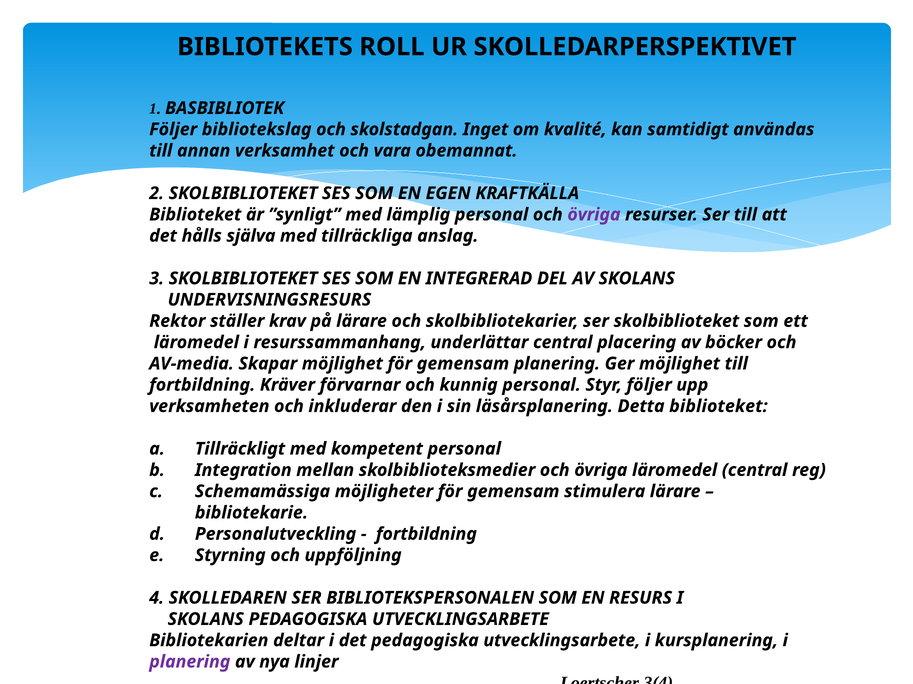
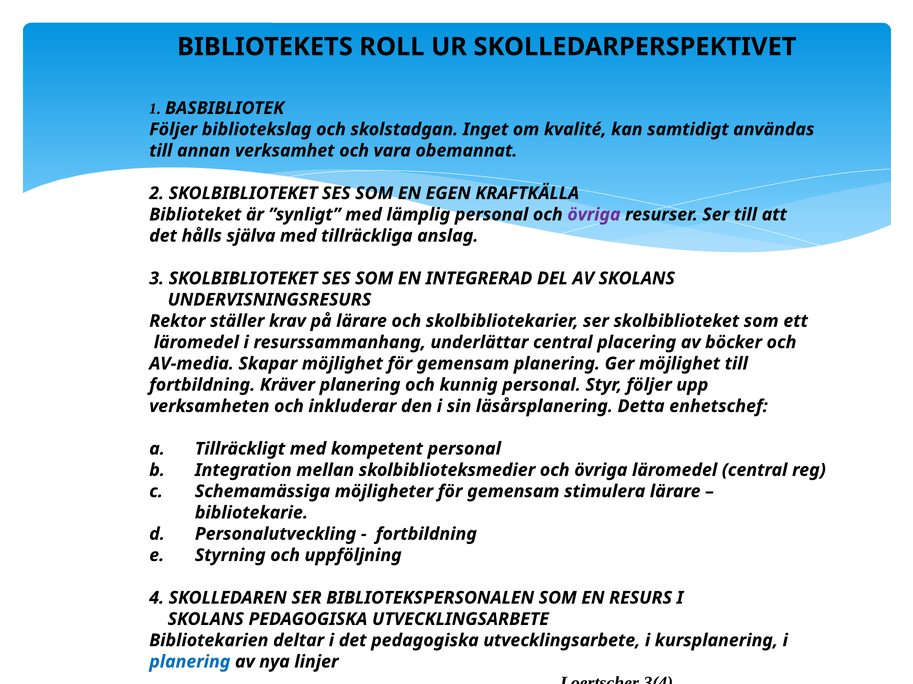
Kräver förvarnar: förvarnar -> planering (360, 385)
Detta biblioteket: biblioteket -> enhetschef (719, 407)
planering colour: purple -> blue (190, 662)
